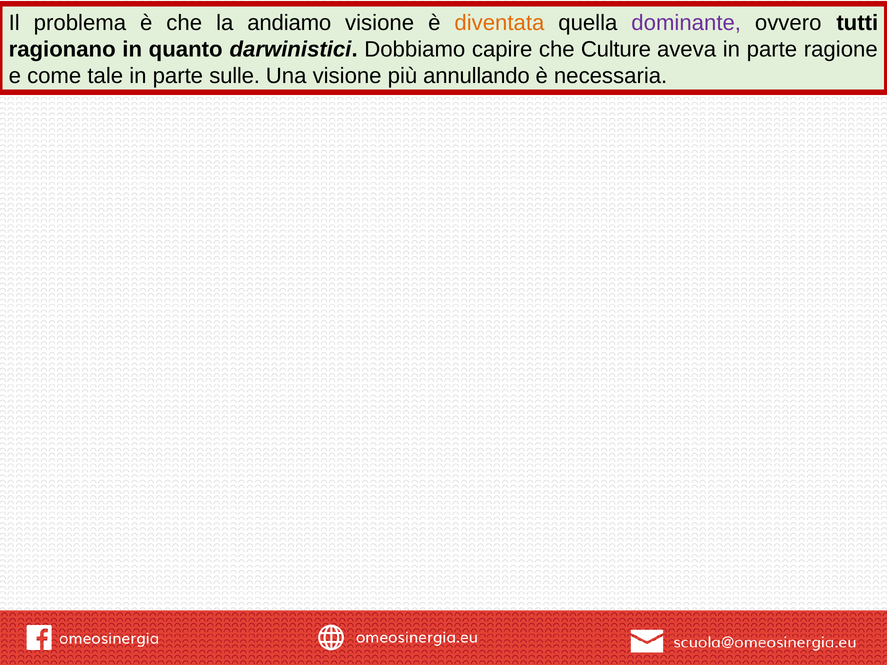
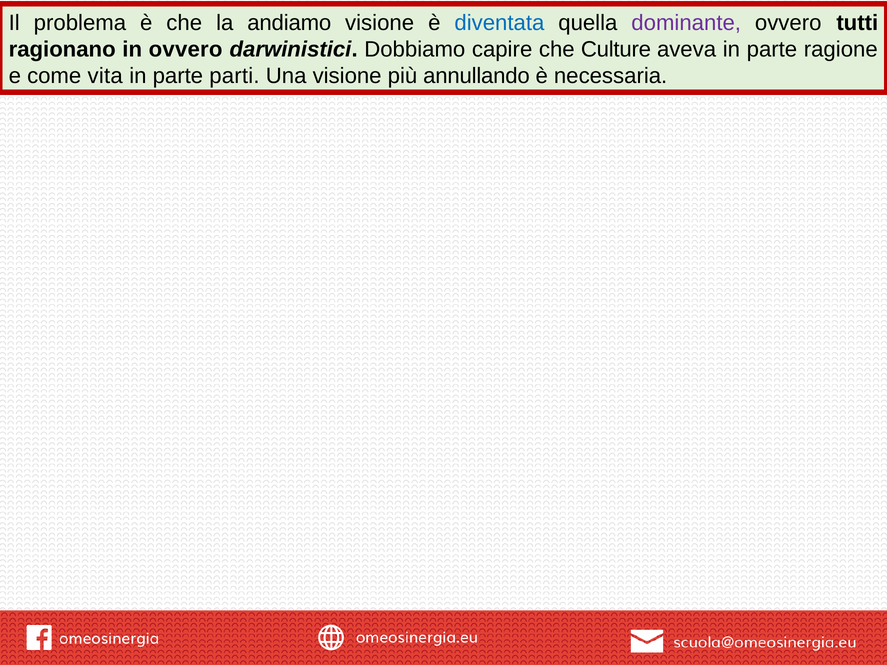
diventata colour: orange -> blue (499, 23)
in quanto: quanto -> ovvero (186, 50)
tale: tale -> vita (105, 76)
sulle: sulle -> parti (234, 76)
